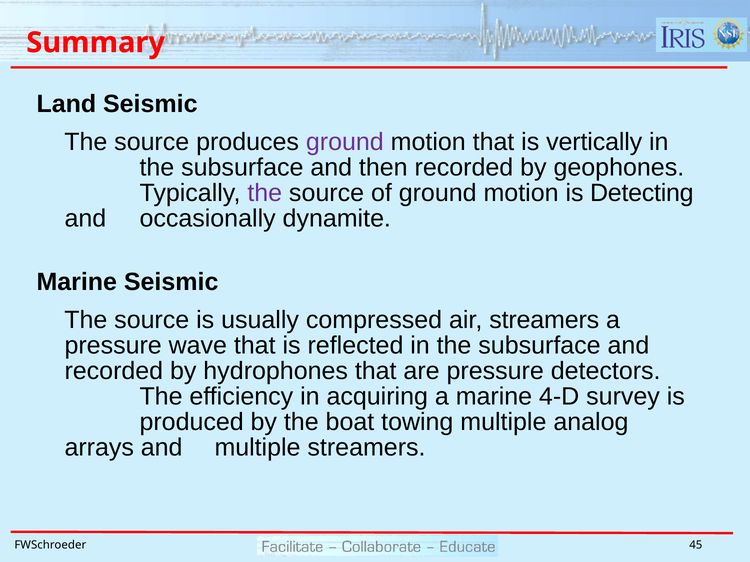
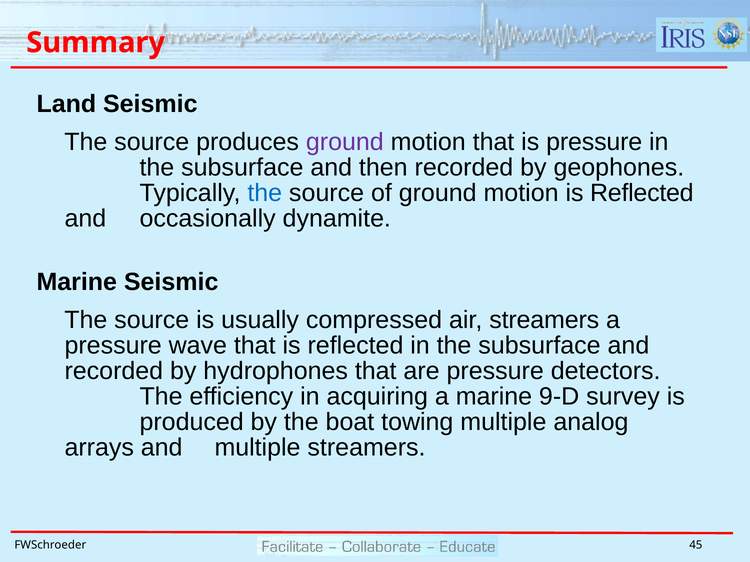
is vertically: vertically -> pressure (594, 142)
the colour: purple -> blue (265, 193)
motion is Detecting: Detecting -> Reflected (642, 193)
4-D: 4-D -> 9-D (559, 397)
